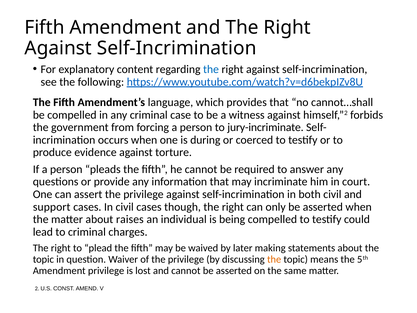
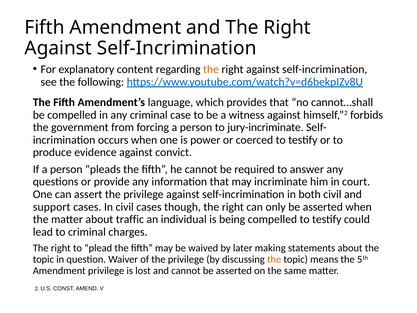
the colour: blue -> orange (211, 69)
during: during -> power (205, 140)
torture: torture -> convict (174, 152)
raises: raises -> traffic (130, 219)
